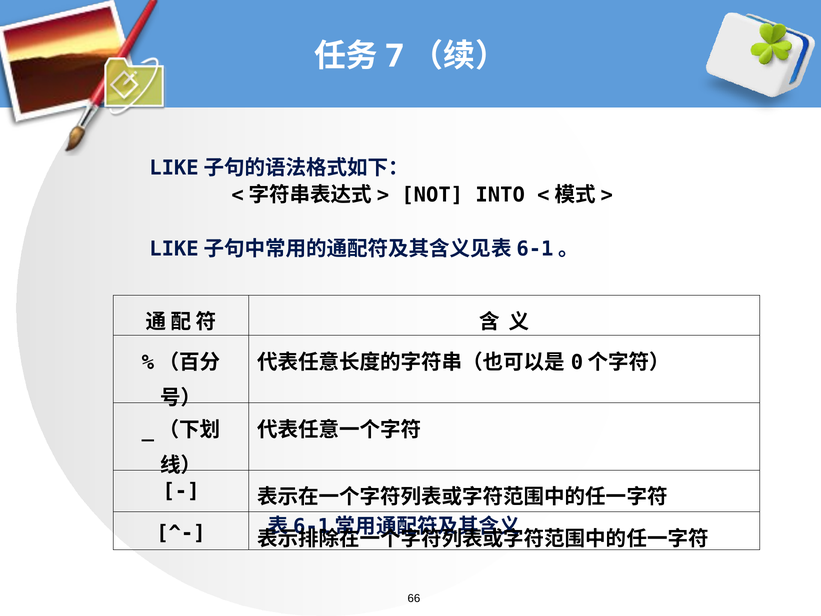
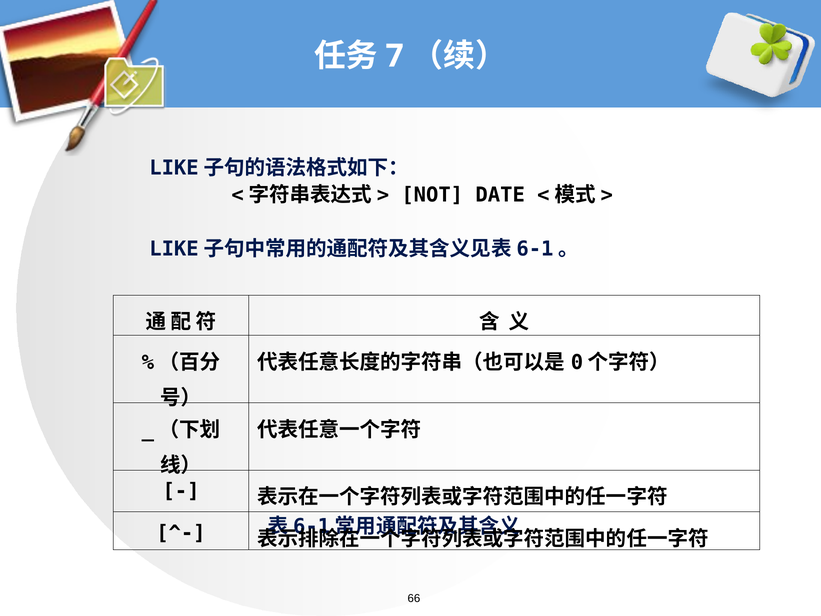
INTO: INTO -> DATE (500, 195)
